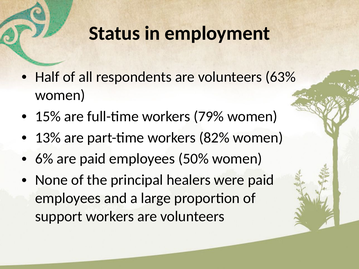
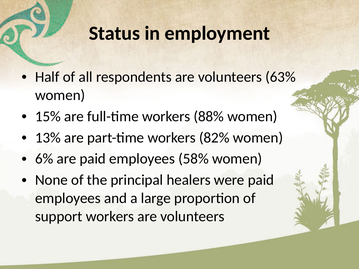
79%: 79% -> 88% (209, 116)
50%: 50% -> 58% (194, 159)
